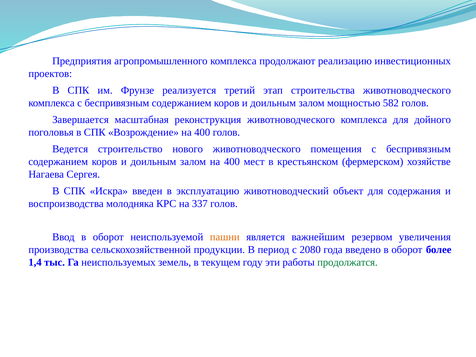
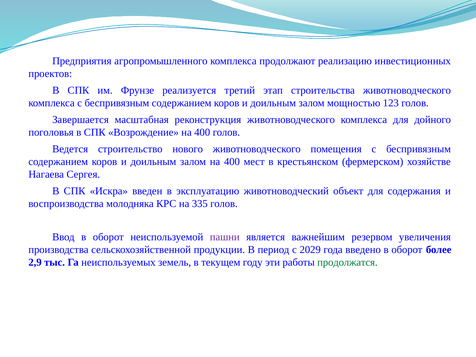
582: 582 -> 123 (391, 103)
337: 337 -> 335 (200, 204)
пашни colour: orange -> purple (225, 237)
2080: 2080 -> 2029 (310, 250)
1,4: 1,4 -> 2,9 (35, 262)
